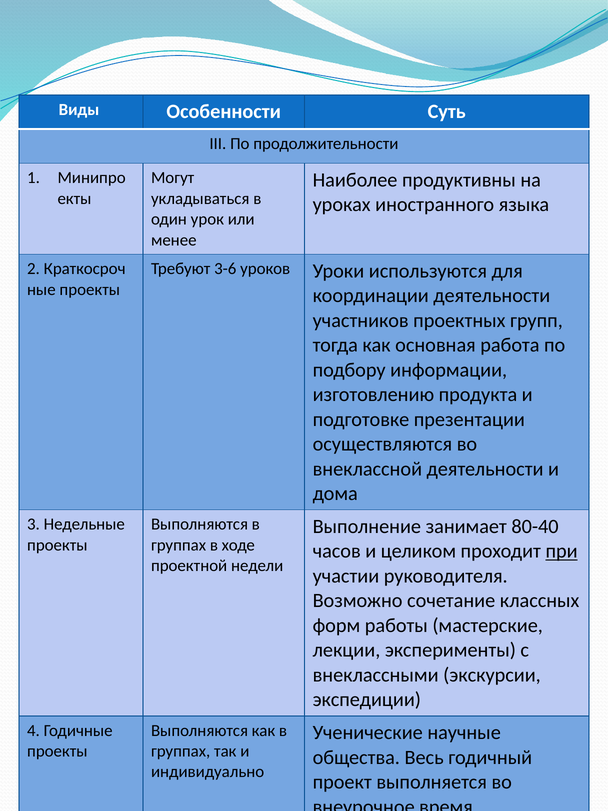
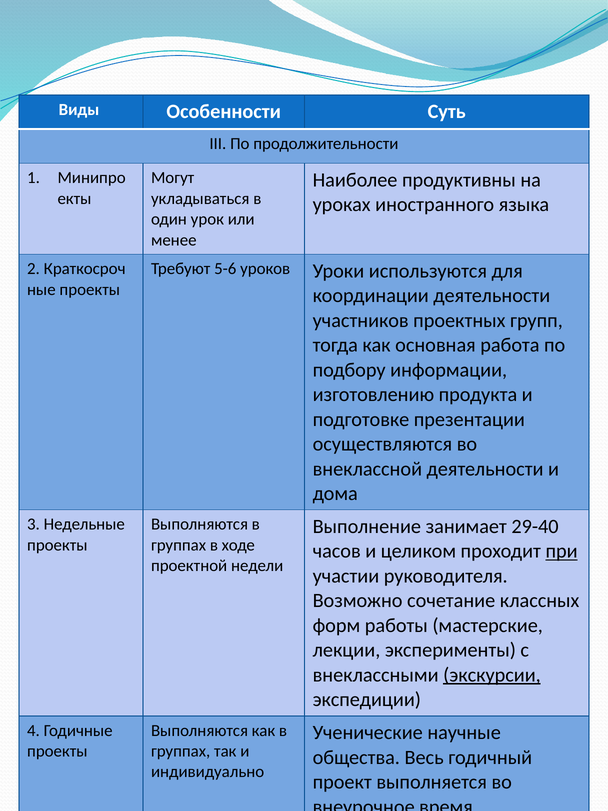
3-6: 3-6 -> 5-6 (225, 269)
80-40: 80-40 -> 29-40 (535, 526)
экскурсии underline: none -> present (492, 675)
